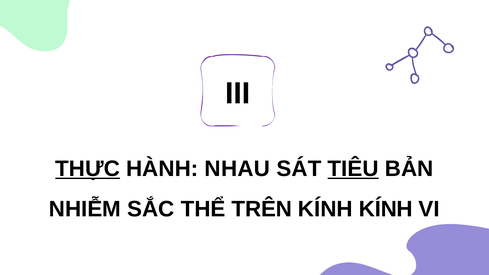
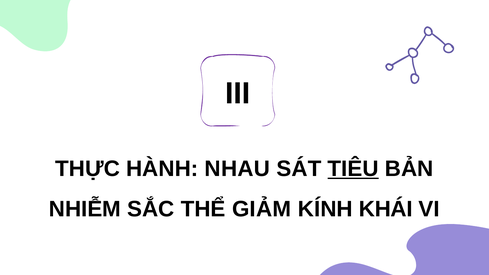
THỰC underline: present -> none (88, 169)
TRÊN: TRÊN -> GIẢM (262, 209)
KÍNH KÍNH: KÍNH -> KHÁI (386, 209)
